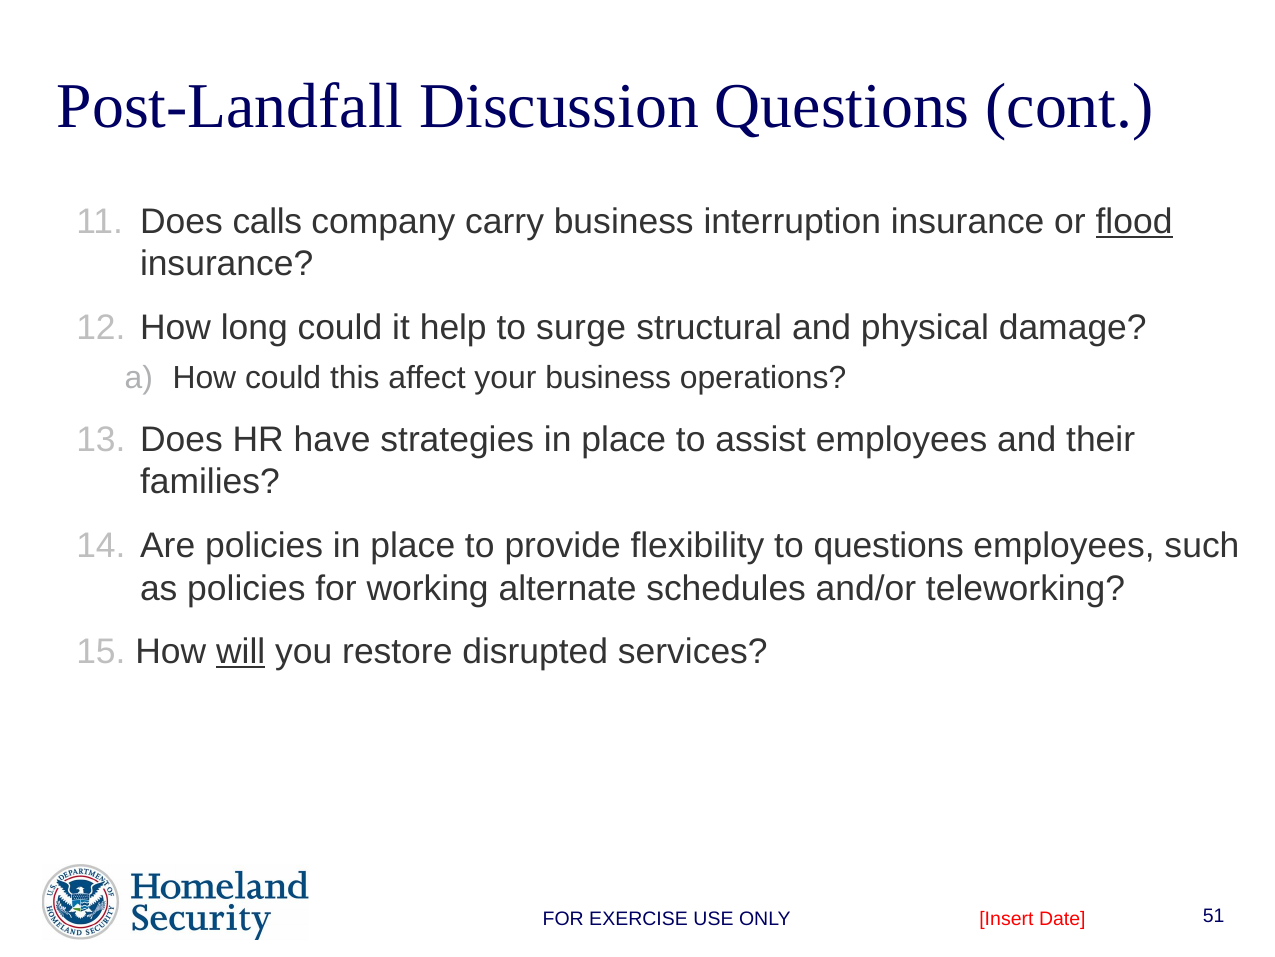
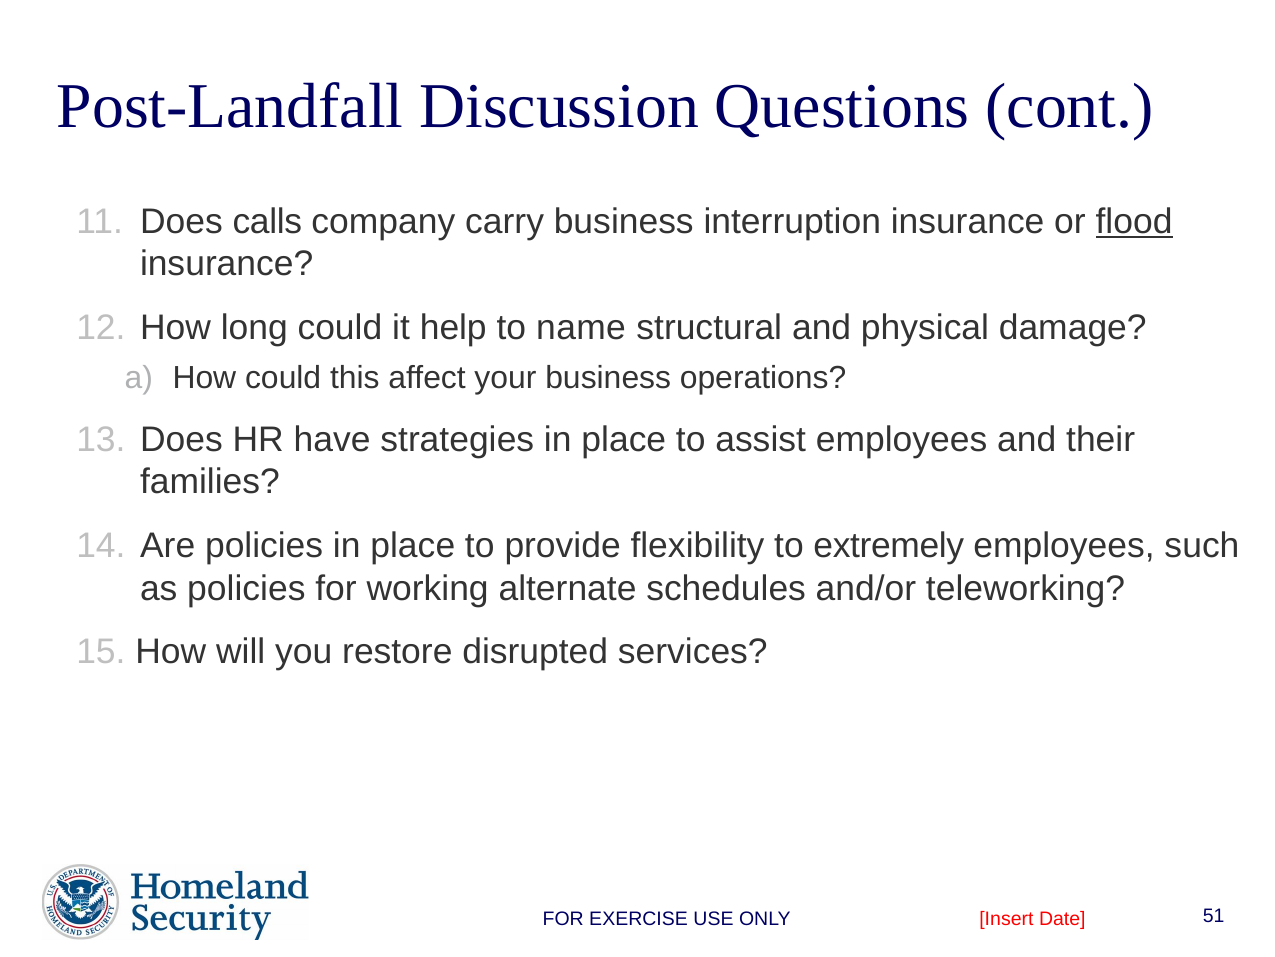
surge: surge -> name (581, 328)
to questions: questions -> extremely (889, 545)
will underline: present -> none (241, 652)
